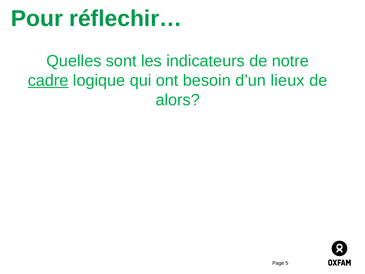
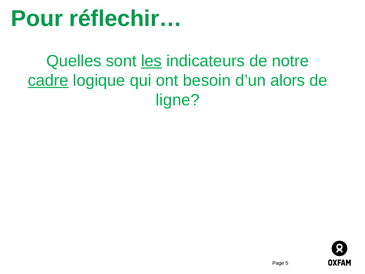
les underline: none -> present (151, 61)
lieux: lieux -> alors (288, 80)
alors: alors -> ligne (178, 100)
